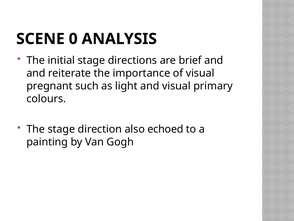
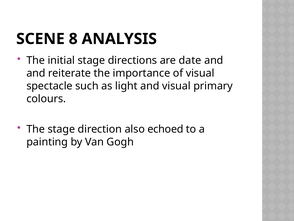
0: 0 -> 8 (73, 39)
brief: brief -> date (190, 60)
pregnant: pregnant -> spectacle (49, 86)
